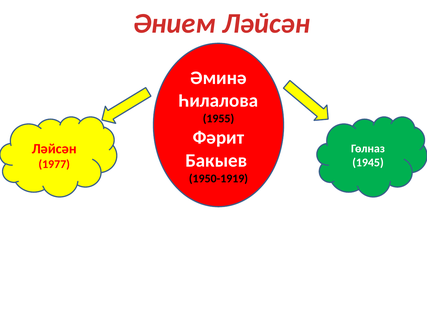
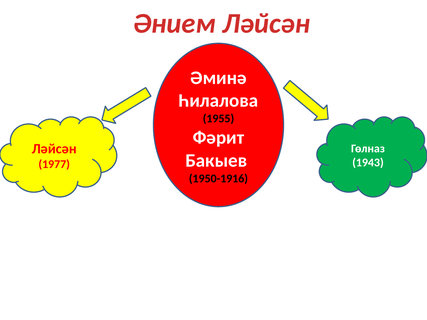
1945: 1945 -> 1943 (368, 163)
1950-1919: 1950-1919 -> 1950-1916 (218, 179)
